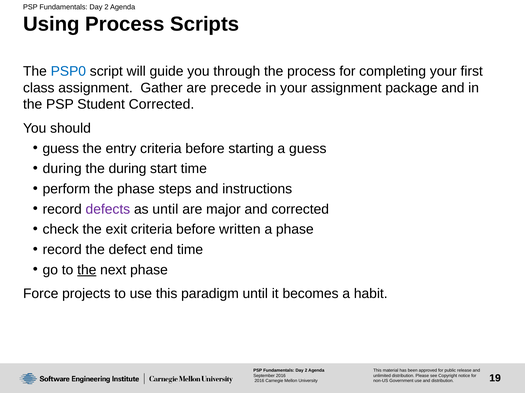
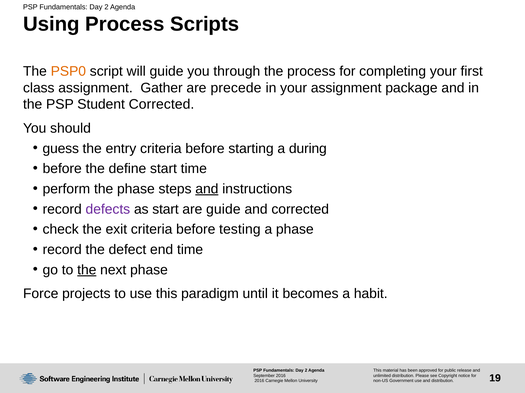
PSP0 colour: blue -> orange (68, 71)
a guess: guess -> during (308, 149)
during: during -> before (62, 169)
the during: during -> define (127, 169)
and underline: none -> present (207, 189)
as until: until -> start (166, 210)
are major: major -> guide (223, 210)
written: written -> testing (240, 230)
